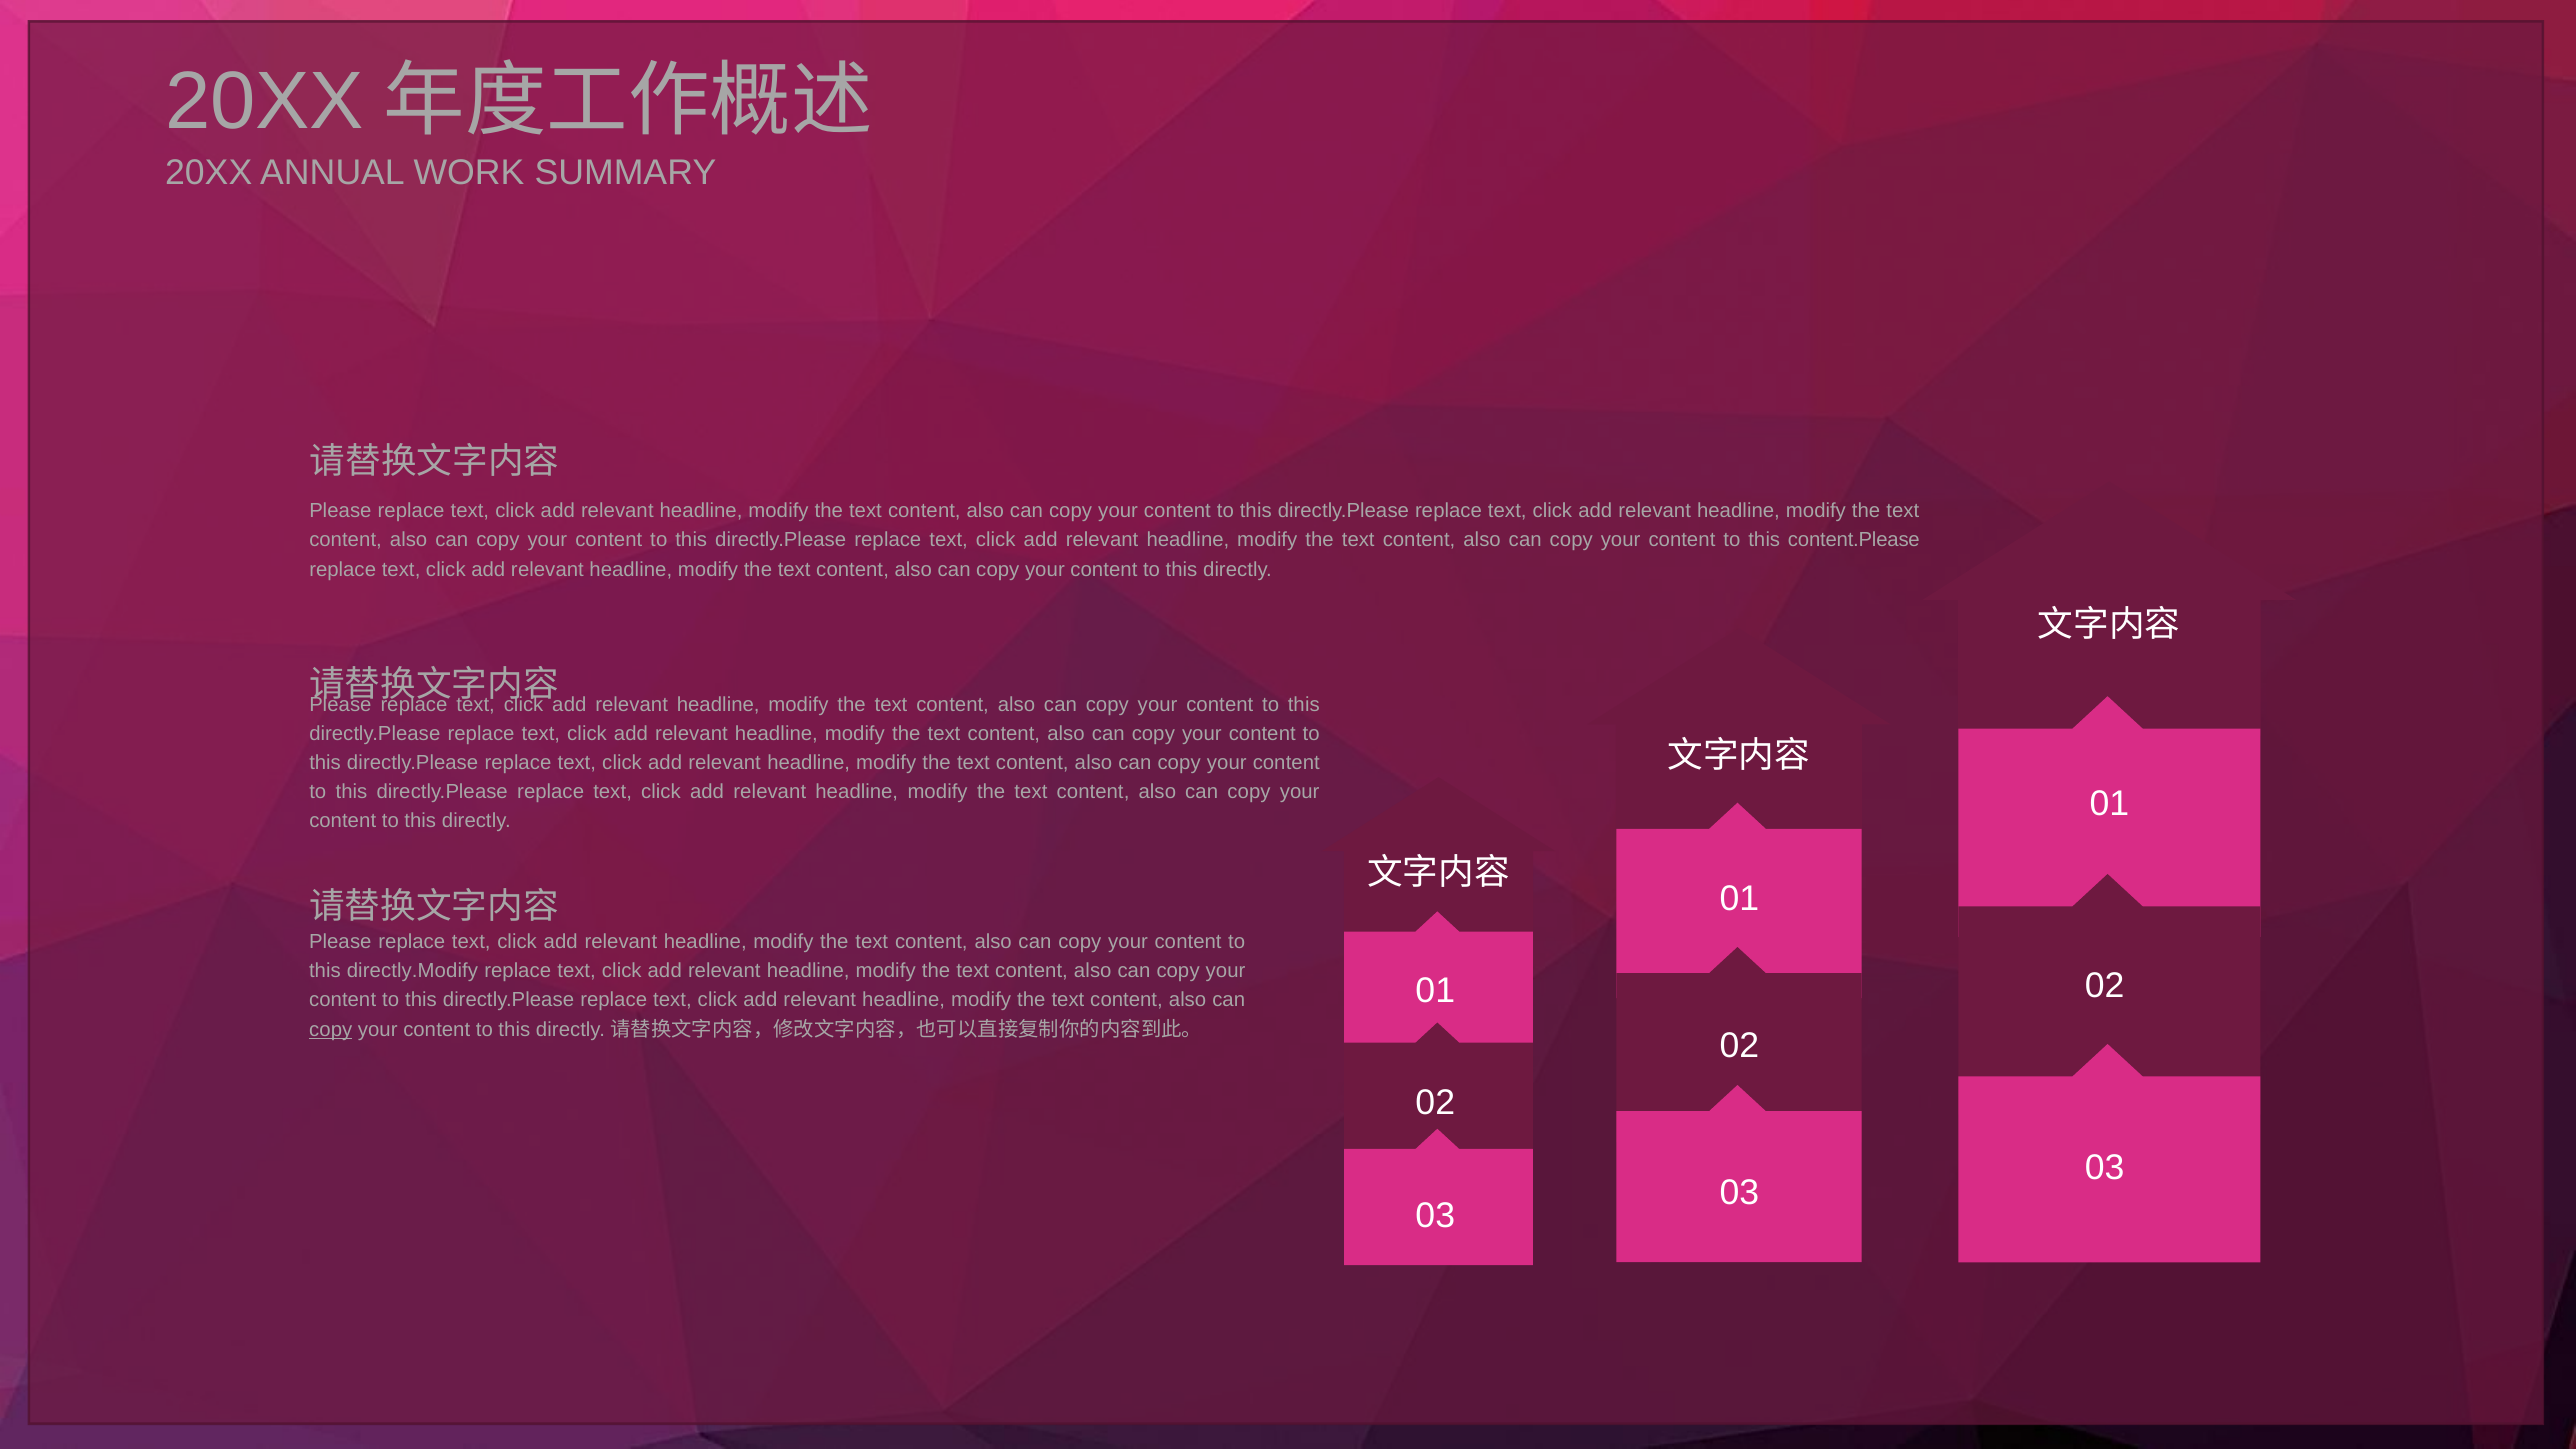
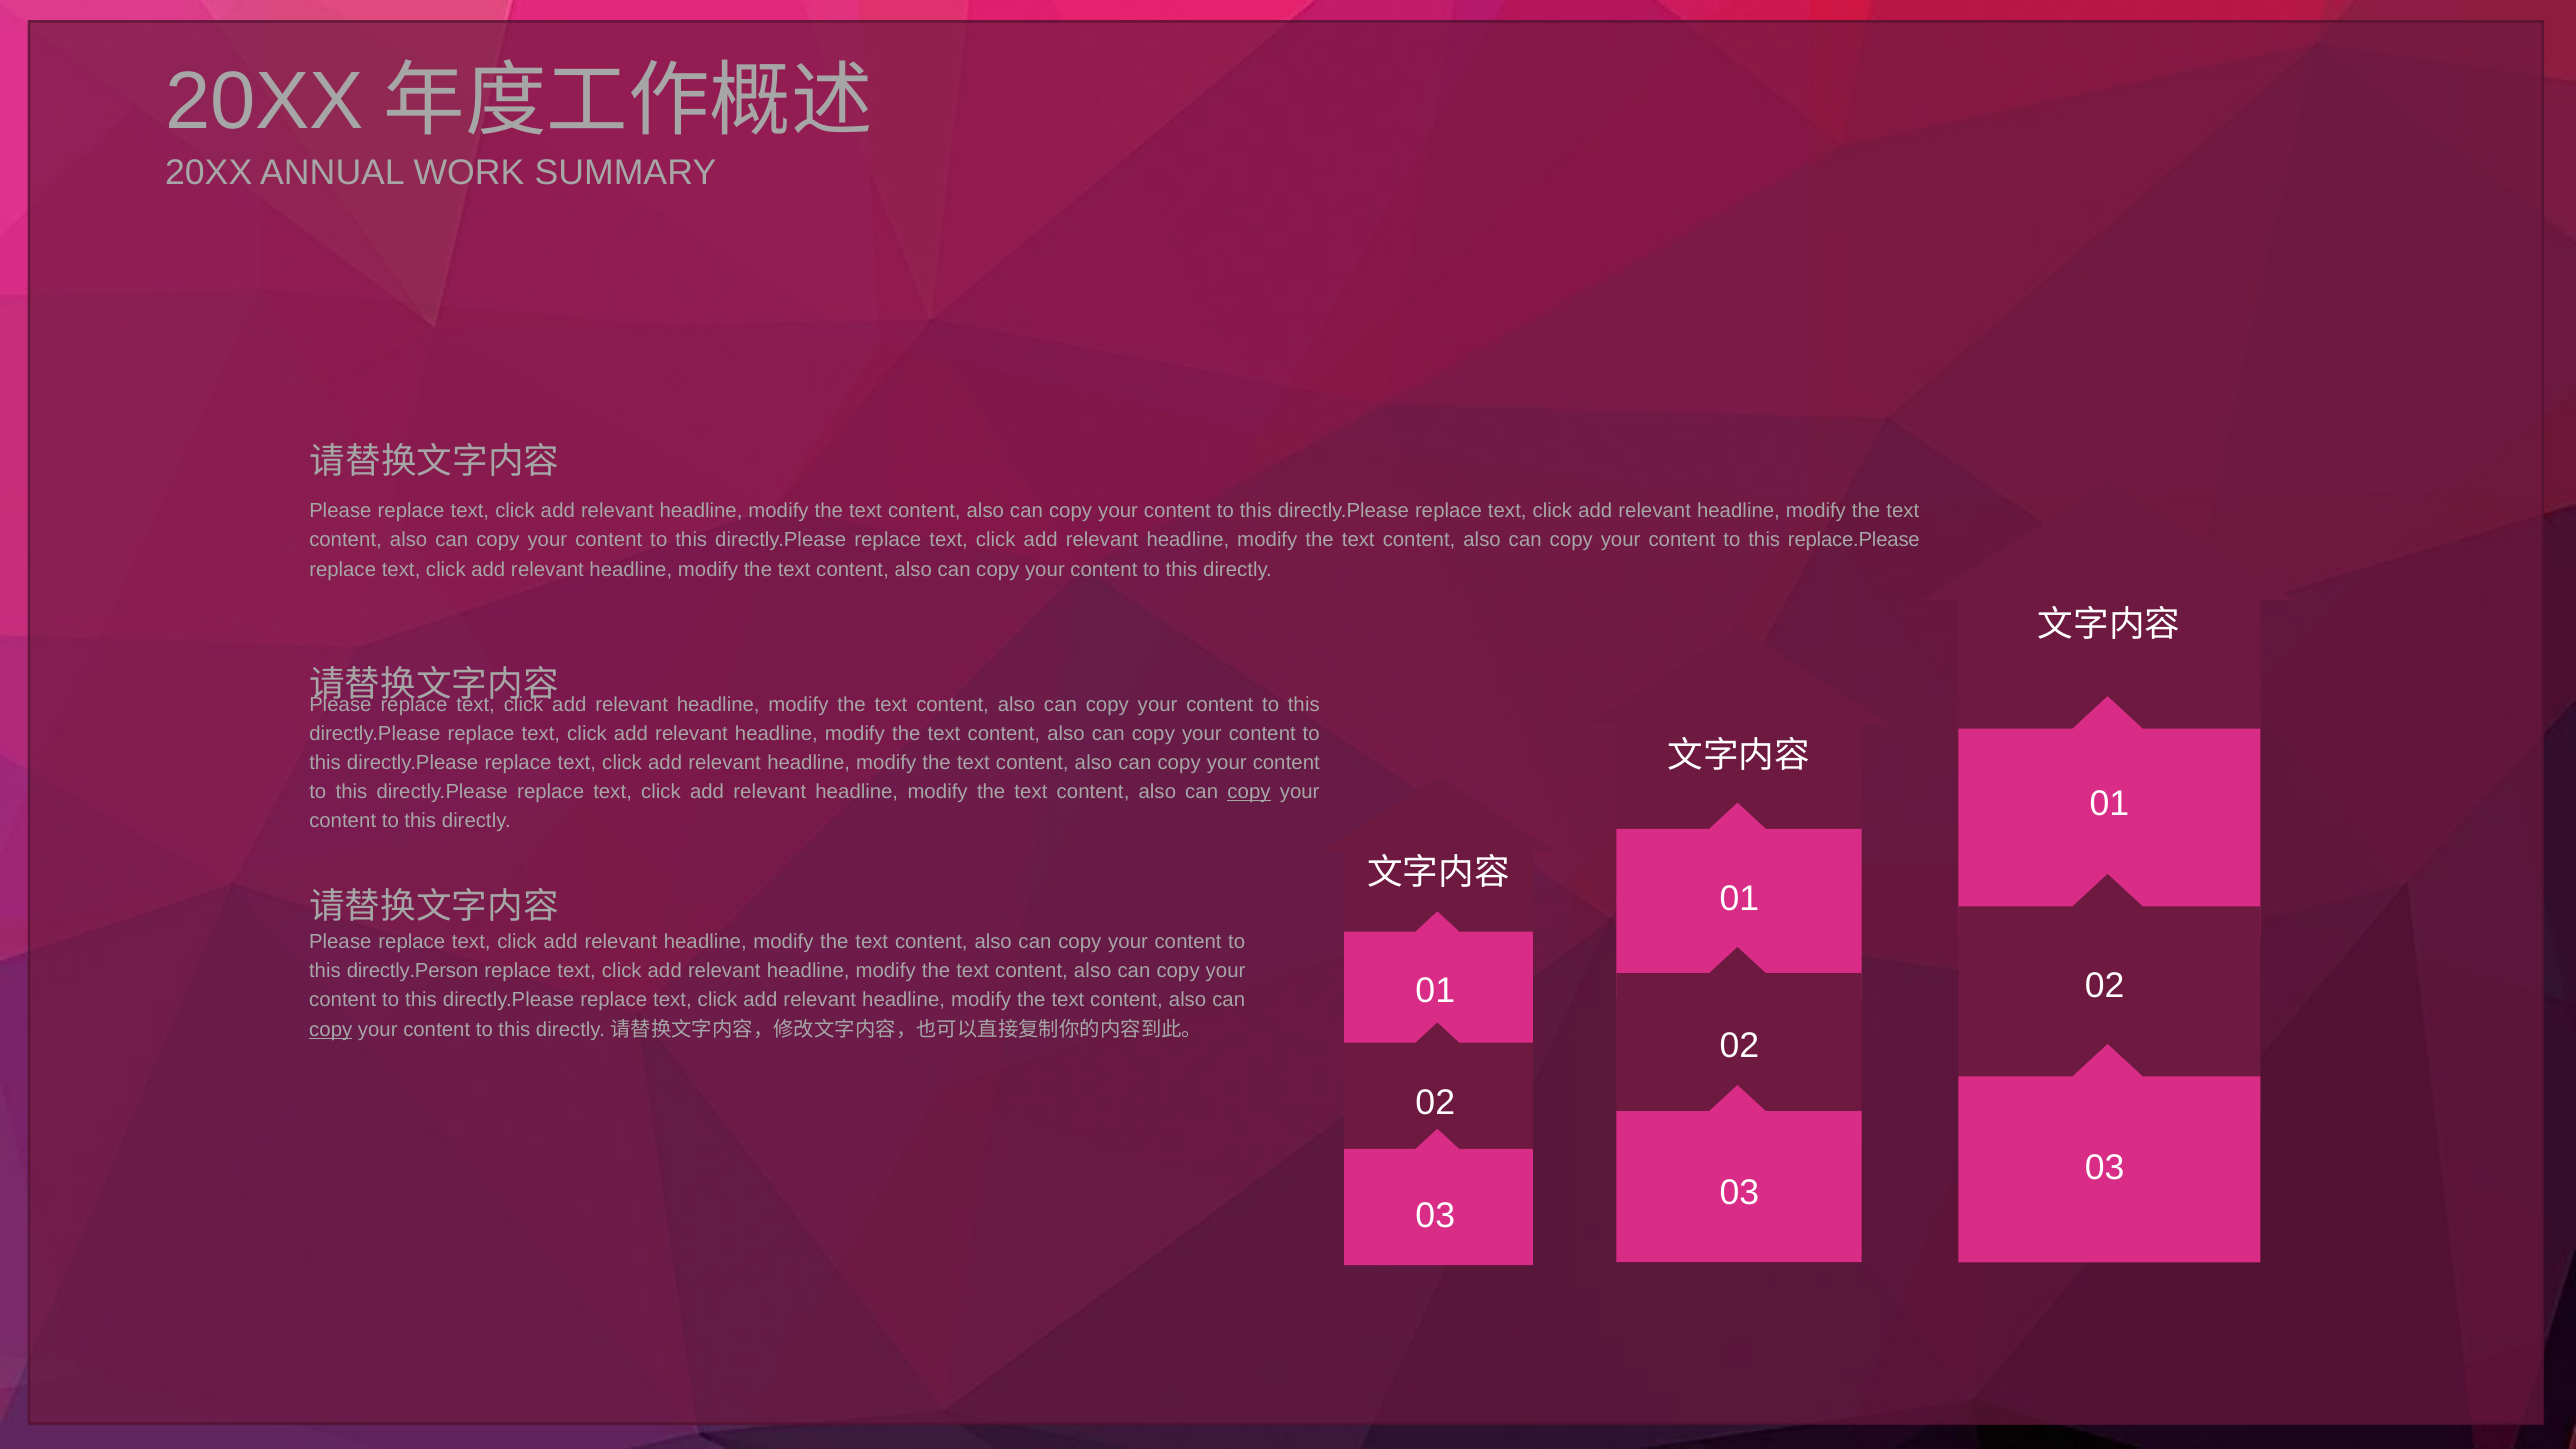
content.Please: content.Please -> replace.Please (1854, 540)
copy underline: none -> present (1249, 792)
directly.Modify: directly.Modify -> directly.Person (413, 971)
